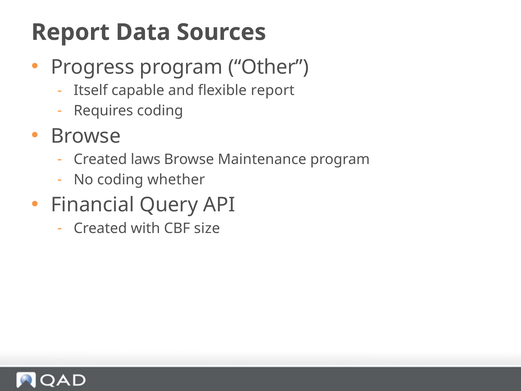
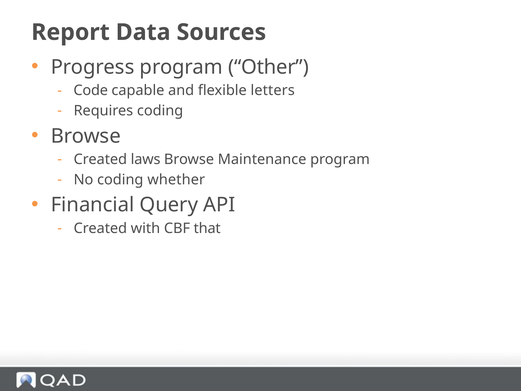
Itself: Itself -> Code (91, 90)
flexible report: report -> letters (273, 90)
size: size -> that (207, 228)
